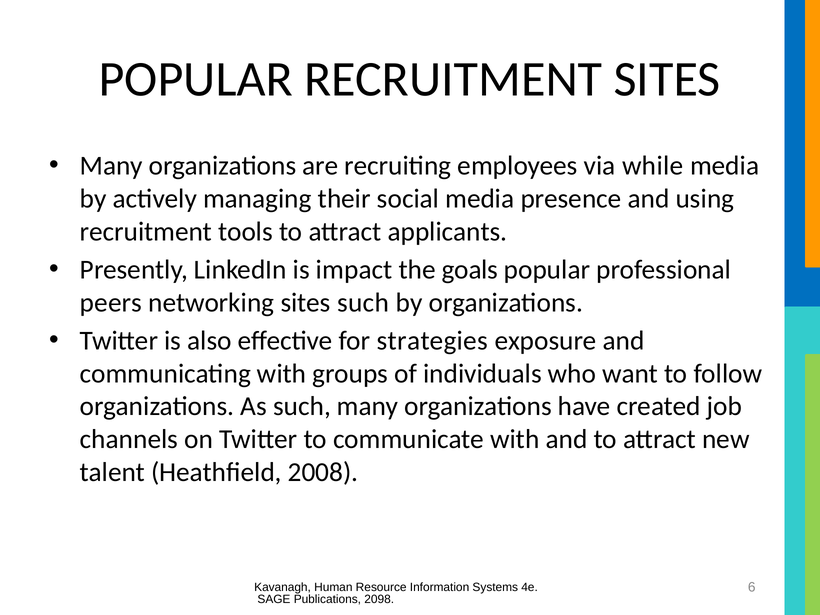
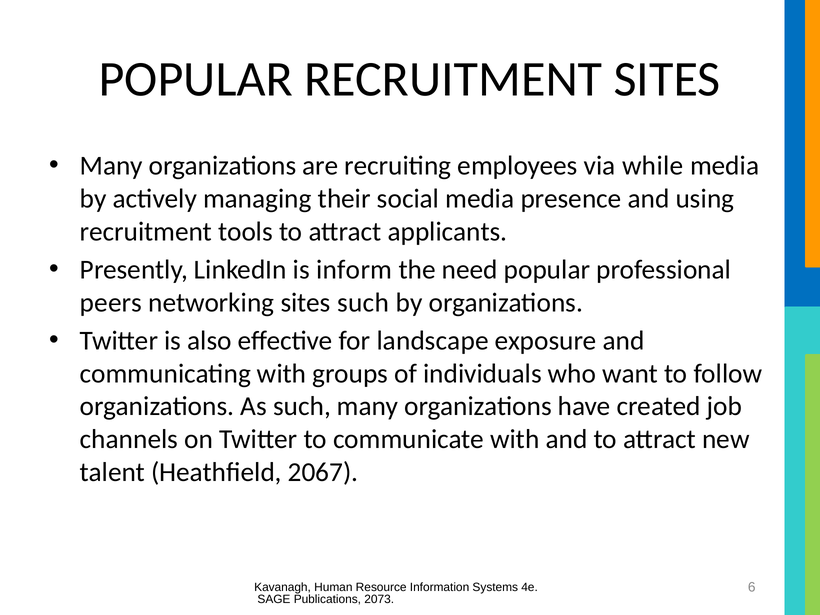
impact: impact -> inform (354, 270)
goals: goals -> need (470, 270)
strategies: strategies -> landscape (433, 341)
2008: 2008 -> 2067 (323, 472)
2098: 2098 -> 2073 (379, 599)
